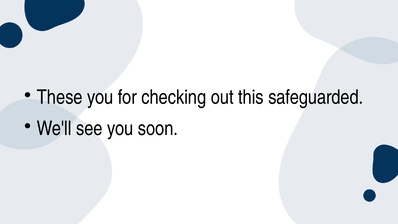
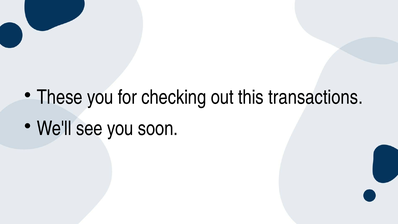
safeguarded: safeguarded -> transactions (316, 97)
